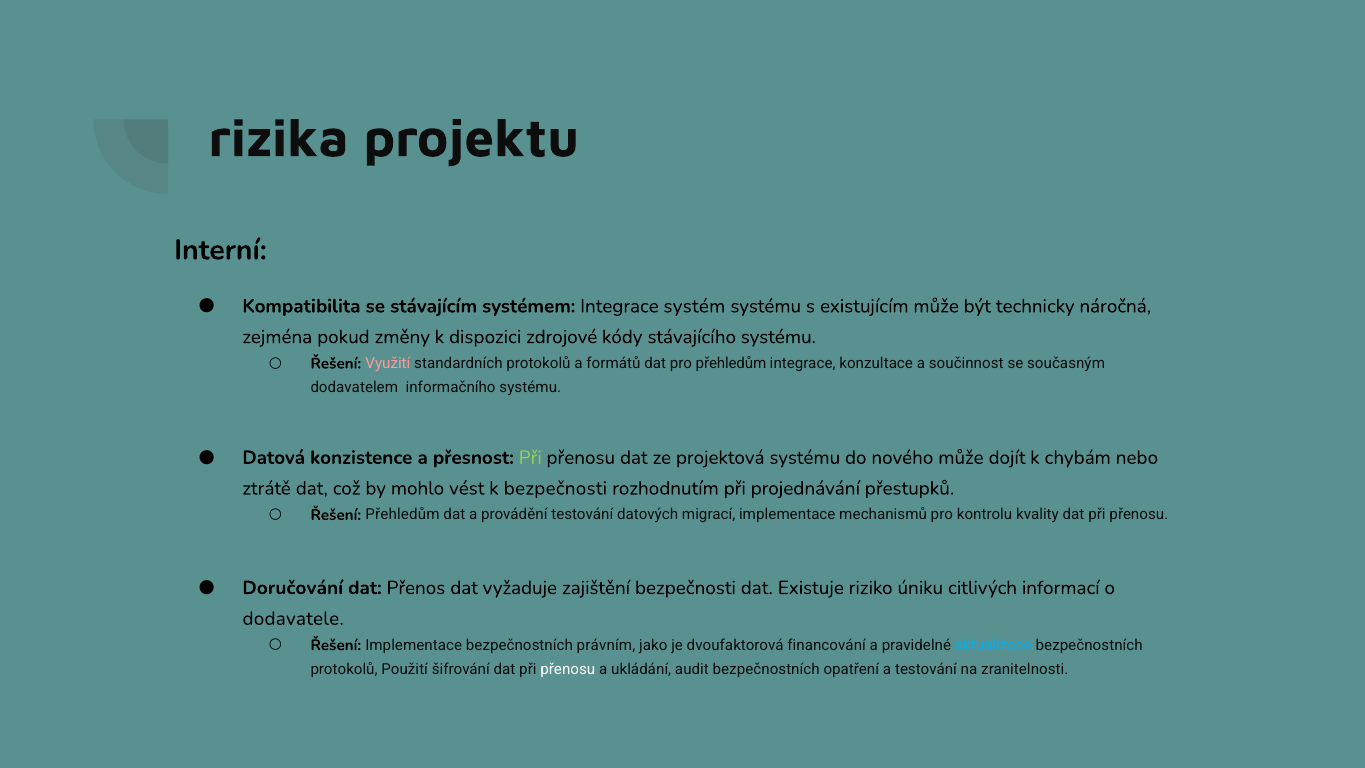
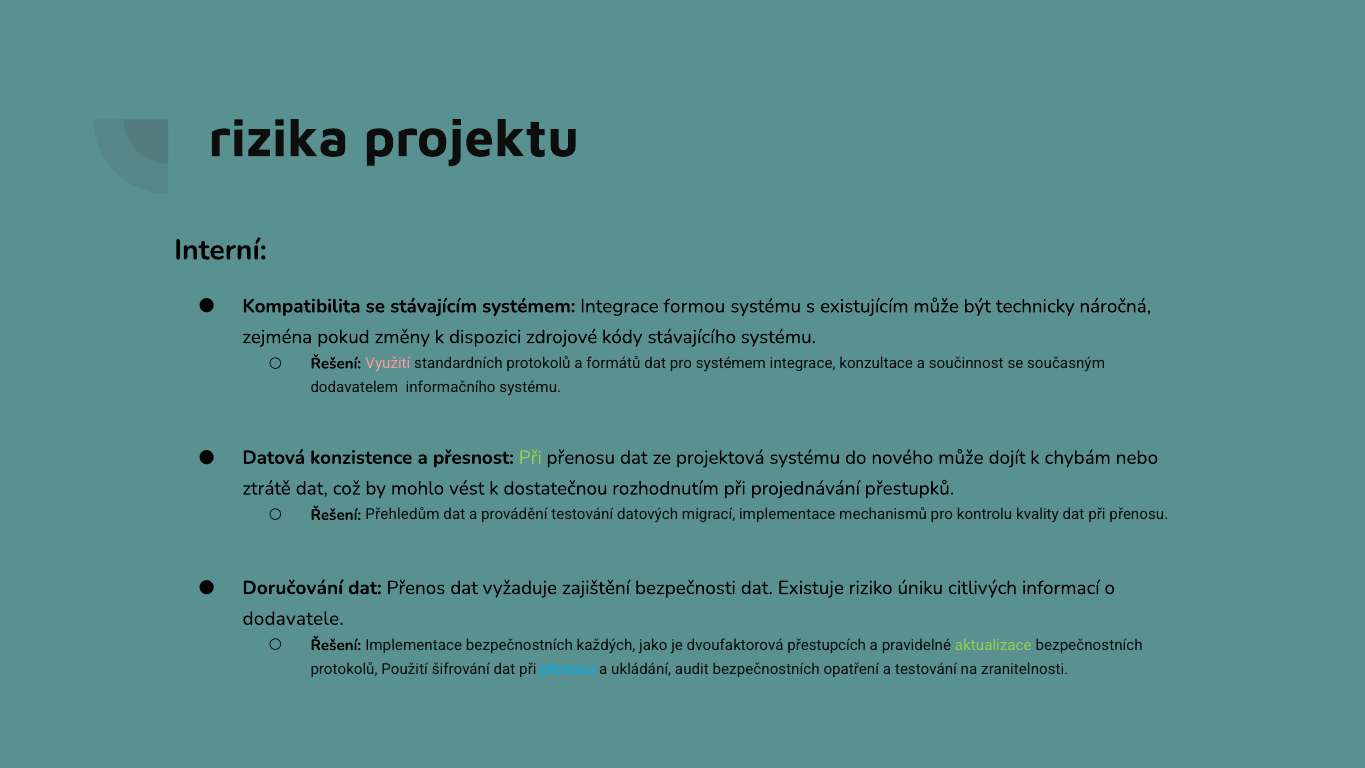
systém: systém -> formou (694, 306)
pro přehledům: přehledům -> systémem (731, 363)
k bezpečnosti: bezpečnosti -> dostatečnou (556, 488)
právním: právním -> každých (606, 645)
financování: financování -> přestupcích (827, 645)
aktualizace colour: light blue -> light green (993, 645)
přenosu colour: white -> light blue (568, 669)
